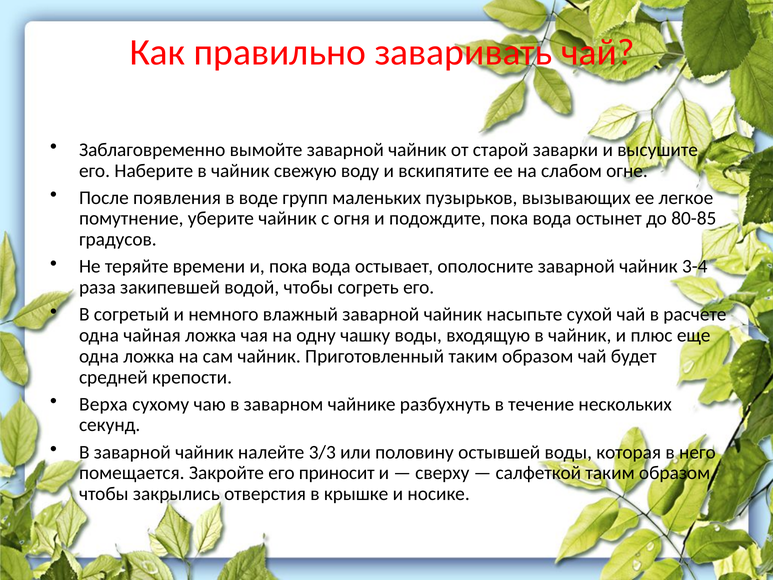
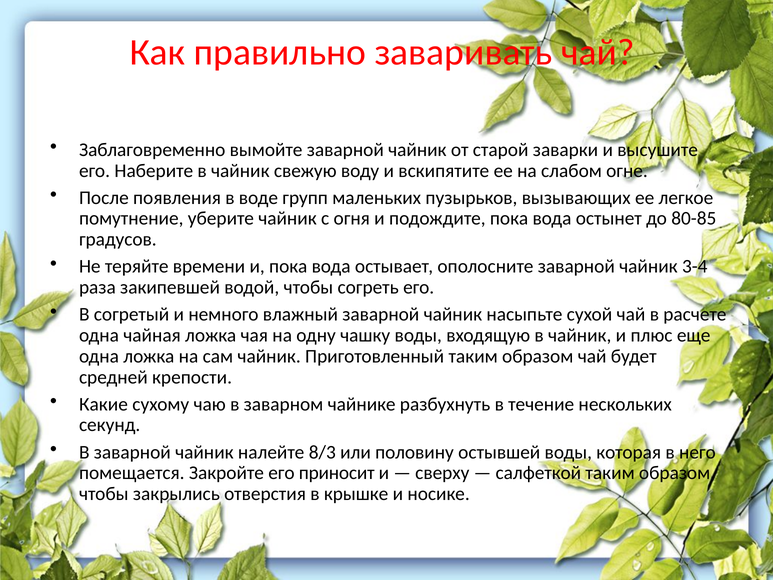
Верха: Верха -> Какие (103, 404)
3/3: 3/3 -> 8/3 (322, 452)
